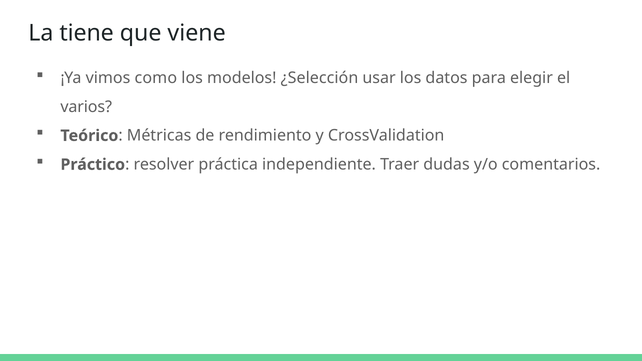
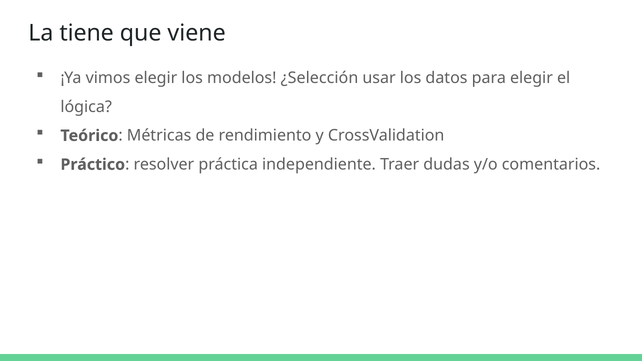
vimos como: como -> elegir (156, 78)
varios: varios -> lógica (86, 107)
